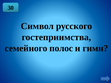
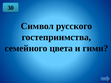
полос: полос -> цвета (61, 48)
